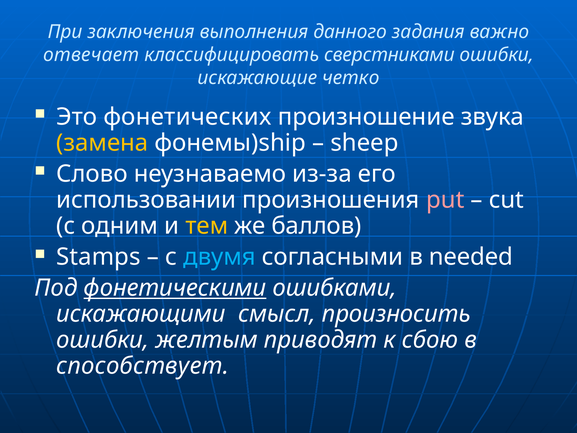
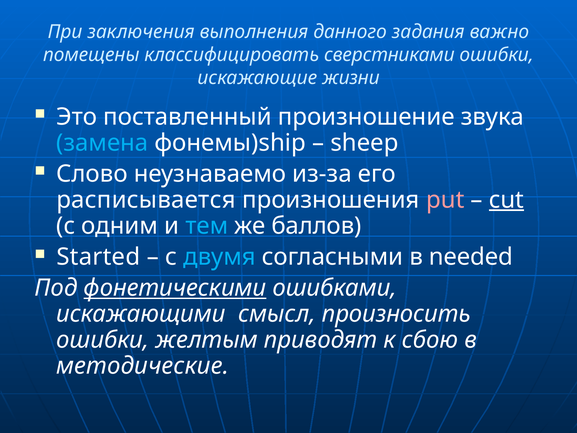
отвечает: отвечает -> помещены (91, 55)
четко: четко -> жизни (351, 78)
фонетических: фонетических -> поставленный (187, 117)
замена colour: yellow -> light blue (102, 143)
использовании: использовании -> расписывается (146, 200)
cut underline: none -> present (506, 200)
тем colour: yellow -> light blue (207, 226)
Stamps: Stamps -> Started (98, 257)
способствует: способствует -> методические (143, 366)
